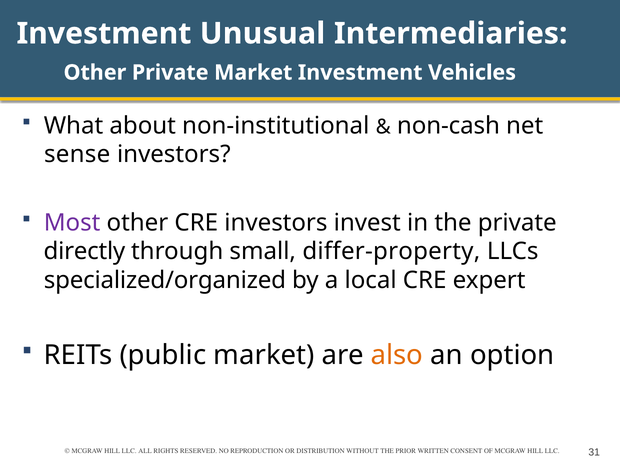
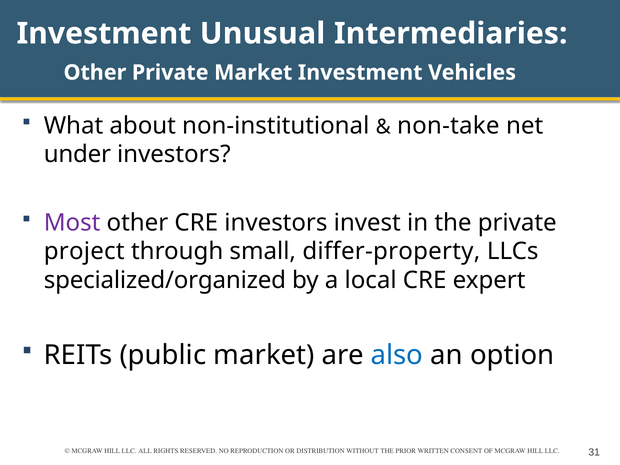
non-cash: non-cash -> non-take (448, 126)
sense: sense -> under (77, 155)
directly: directly -> project (84, 251)
also colour: orange -> blue (397, 355)
